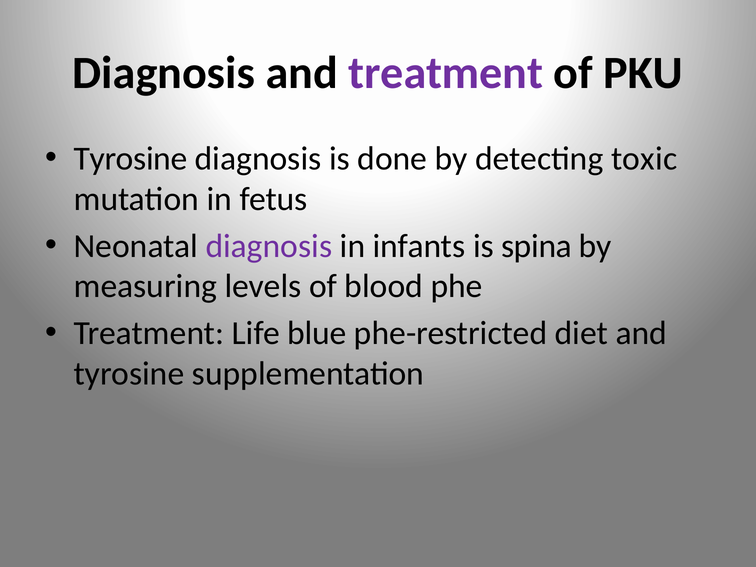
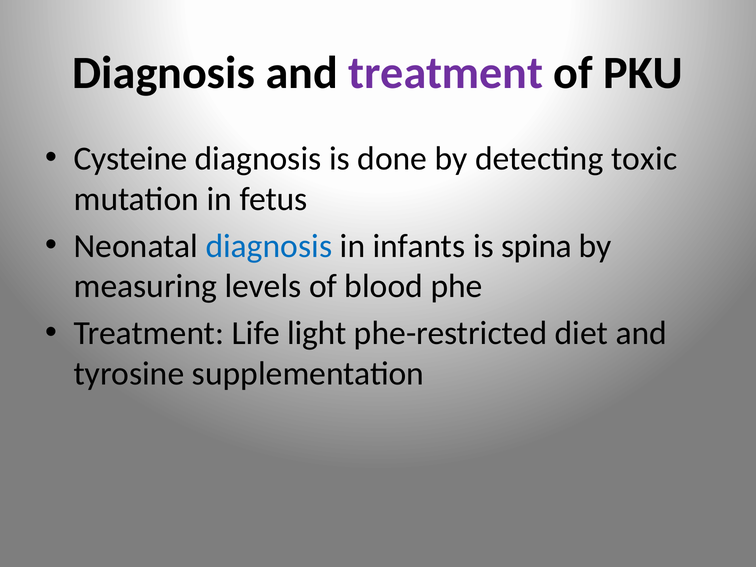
Tyrosine: Tyrosine -> Cysteine (131, 159)
diagnosis colour: purple -> blue (269, 246)
blue: blue -> light (317, 333)
